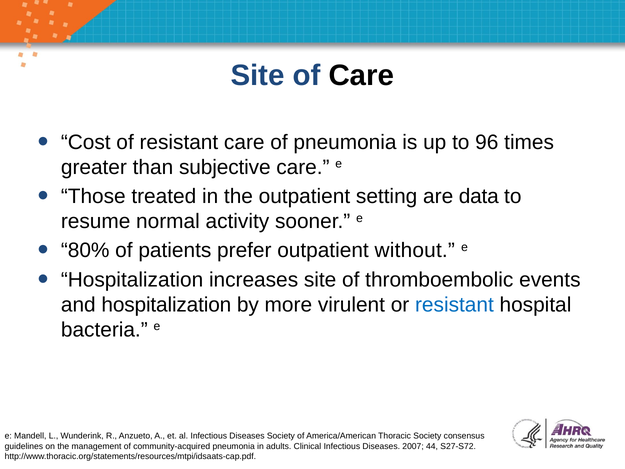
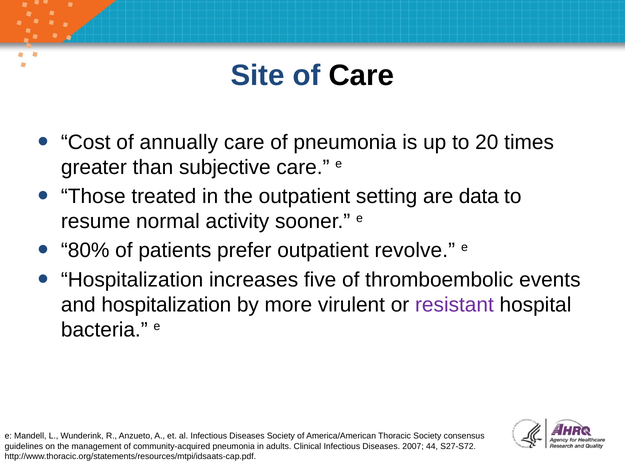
of resistant: resistant -> annually (179, 142)
96: 96 -> 20 (487, 142)
without: without -> revolve (415, 250)
increases site: site -> five (320, 280)
resistant colour: blue -> purple (454, 305)
